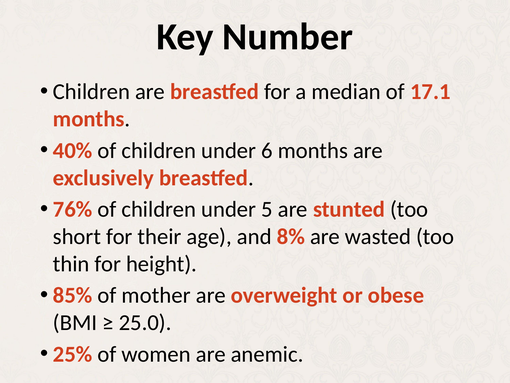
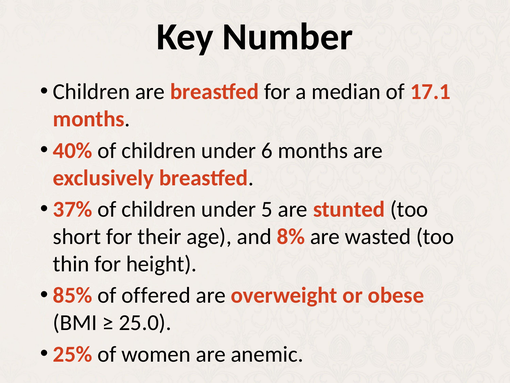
76%: 76% -> 37% (73, 209)
mother: mother -> offered (156, 295)
